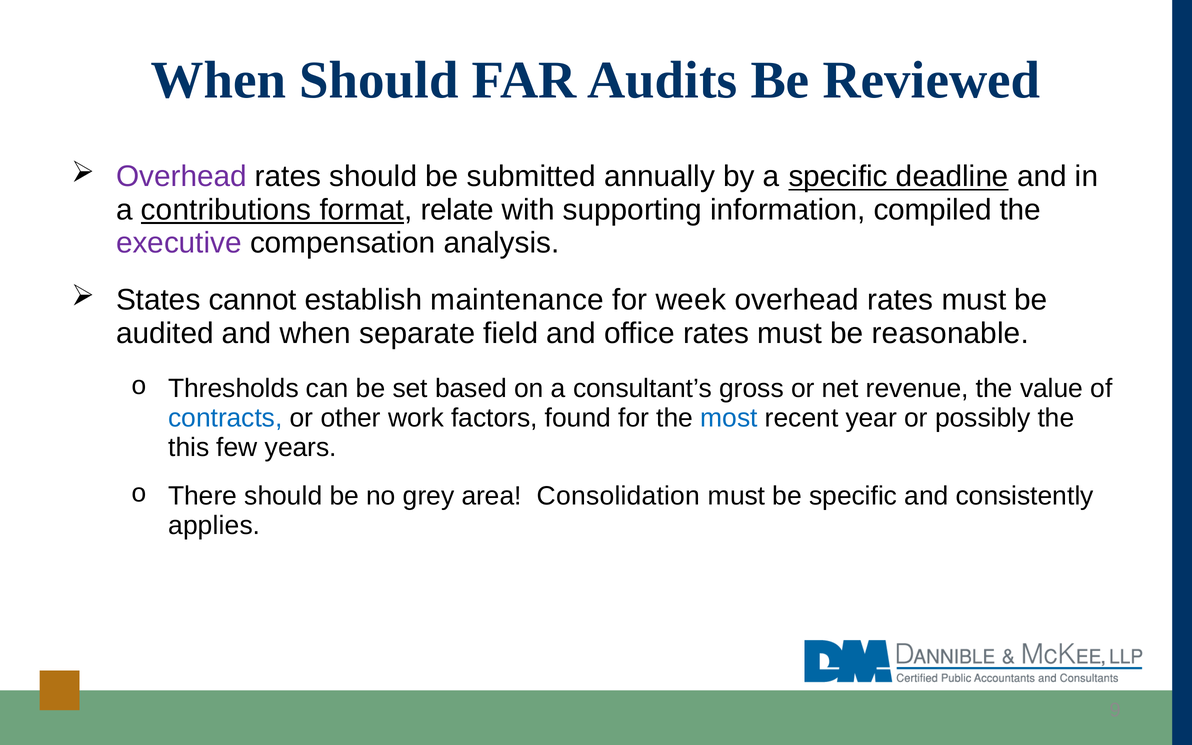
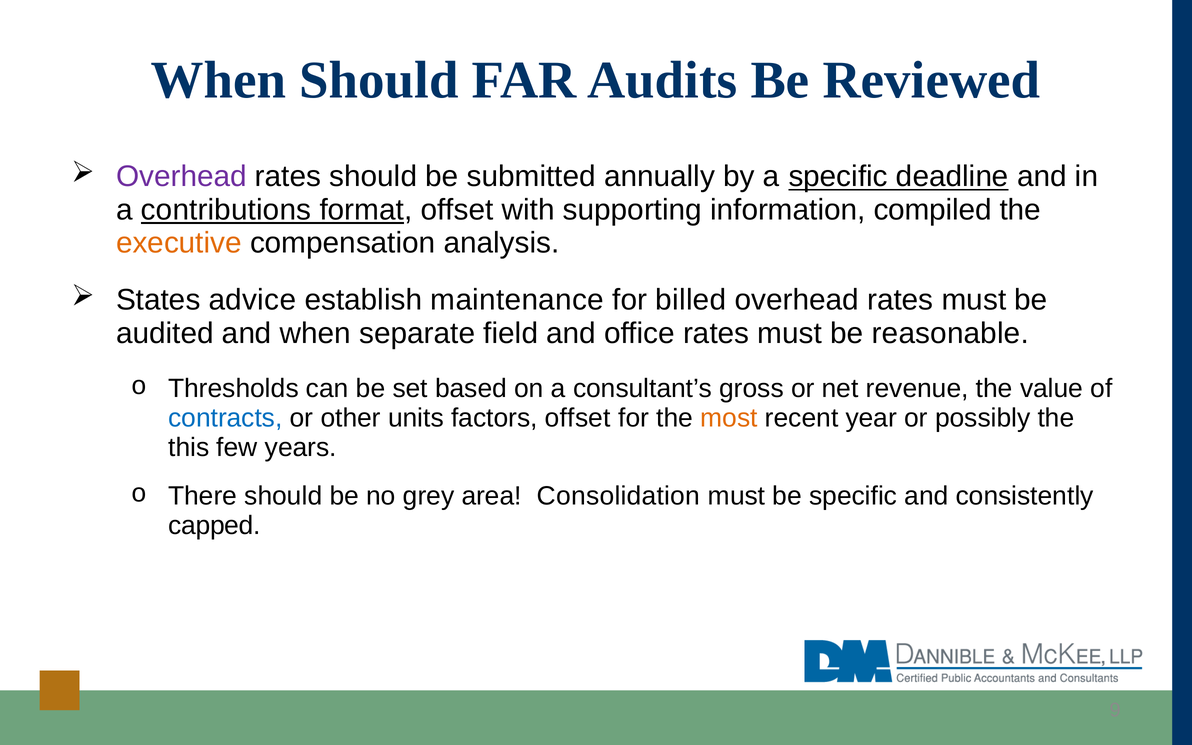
format relate: relate -> offset (457, 210)
executive colour: purple -> orange (179, 243)
cannot: cannot -> advice (252, 300)
week: week -> billed (691, 300)
work: work -> units (416, 418)
factors found: found -> offset (578, 418)
most colour: blue -> orange (729, 418)
applies: applies -> capped (214, 525)
